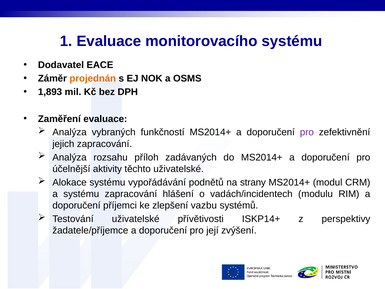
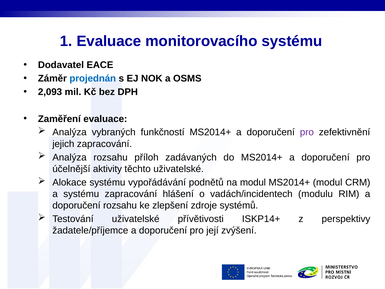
projednán colour: orange -> blue (93, 78)
1,893: 1,893 -> 2,093 (50, 92)
na strany: strany -> modul (253, 182)
doporučení příjemci: příjemci -> rozsahu (120, 205)
vazbu: vazbu -> zdroje (204, 205)
